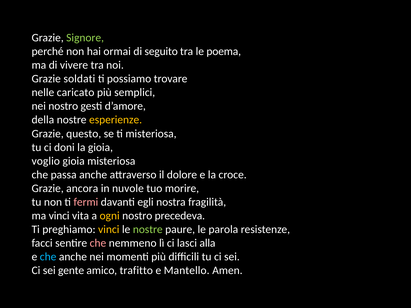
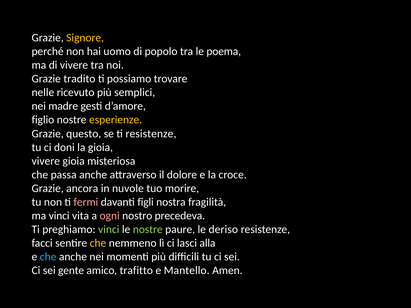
Signore colour: light green -> yellow (85, 38)
ormai: ormai -> uomo (117, 51)
seguito: seguito -> popolo (161, 51)
soldati: soldati -> tradito (79, 79)
caricato: caricato -> ricevuto (76, 93)
nei nostro: nostro -> madre (63, 106)
della: della -> figlio (43, 120)
ti misteriosa: misteriosa -> resistenze (151, 134)
voglio: voglio -> vivere (46, 161)
egli: egli -> figli (146, 202)
ogni colour: yellow -> pink (110, 216)
vinci colour: yellow -> light green (109, 230)
parola: parola -> deriso (223, 230)
che colour: pink -> yellow (98, 243)
